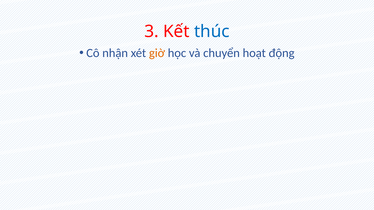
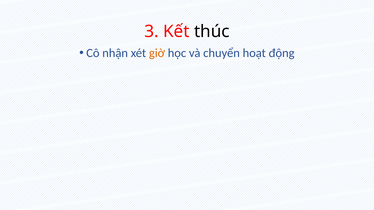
thúc colour: blue -> black (212, 31)
